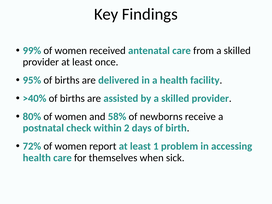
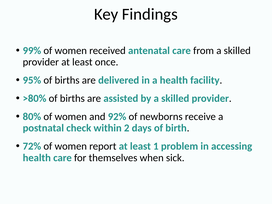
>40%: >40% -> >80% (35, 98)
58%: 58% -> 92% (117, 117)
